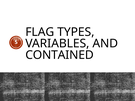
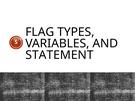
CONTAINED: CONTAINED -> STATEMENT (59, 55)
